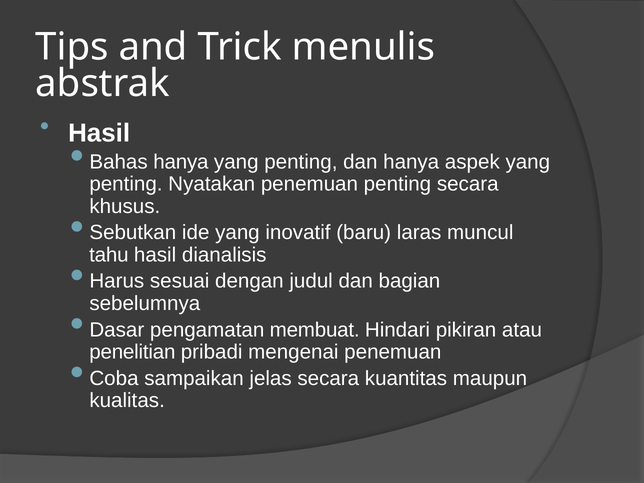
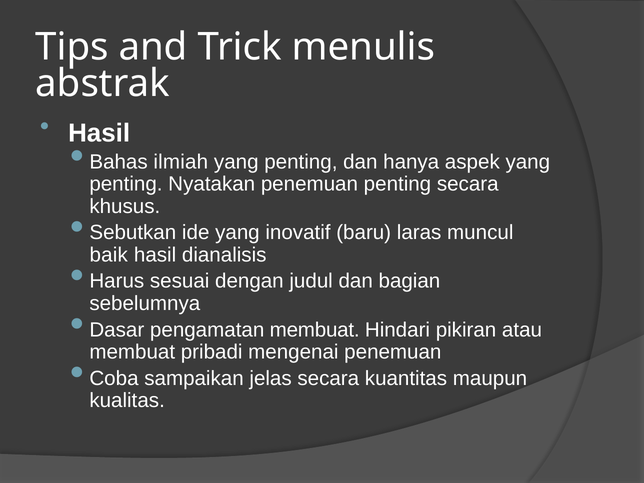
Bahas hanya: hanya -> ilmiah (181, 162)
tahu: tahu -> baik (109, 255)
penelitian: penelitian -> membuat (132, 352)
